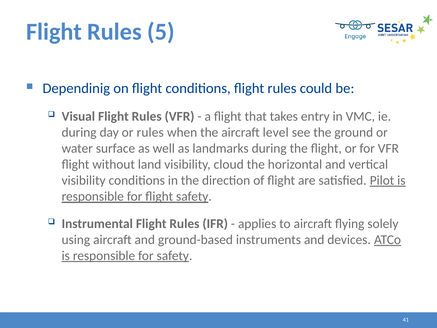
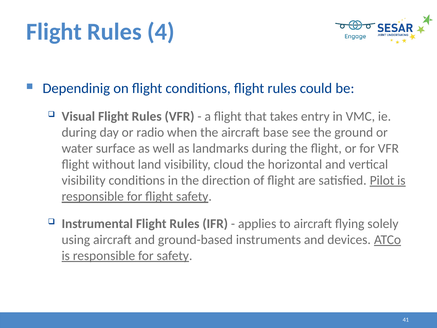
5: 5 -> 4 (161, 32)
or rules: rules -> radio (150, 132)
level: level -> base (276, 132)
